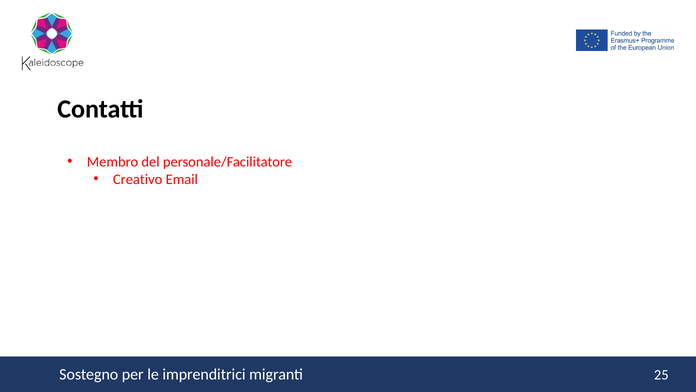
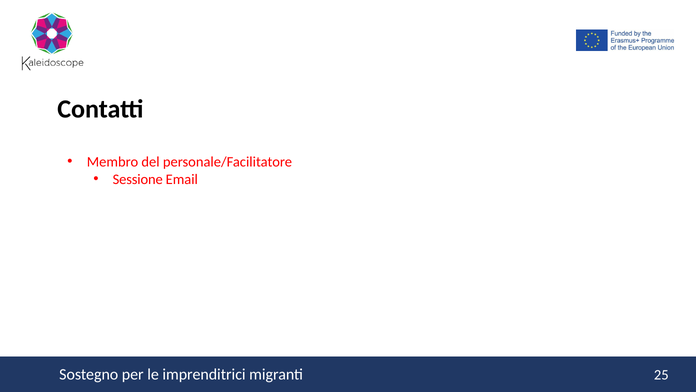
Creativo: Creativo -> Sessione (138, 179)
